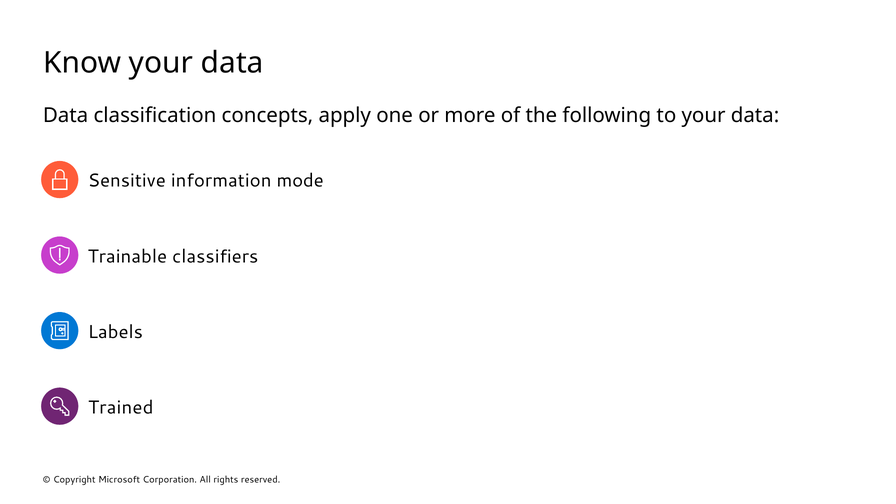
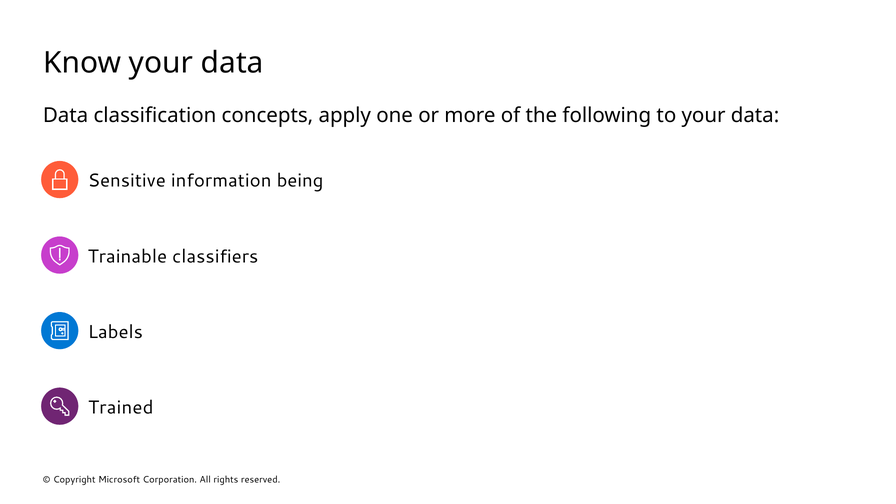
mode: mode -> being (300, 181)
